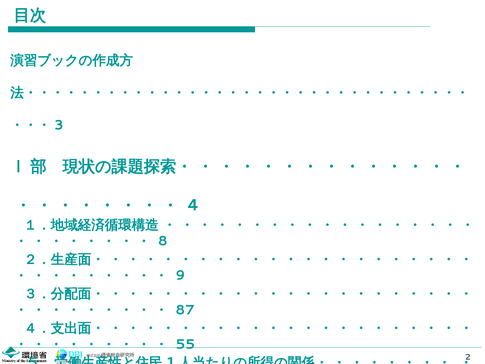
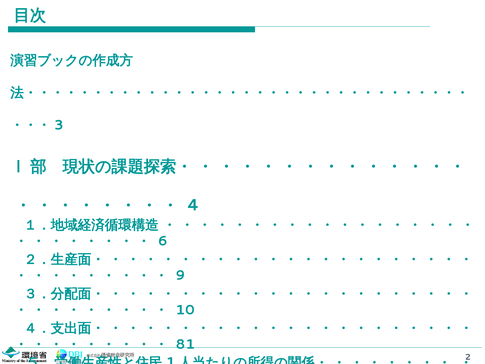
8: 8 -> 6 (163, 241)
87: 87 -> 10 (185, 310)
55: 55 -> 81 (185, 344)
